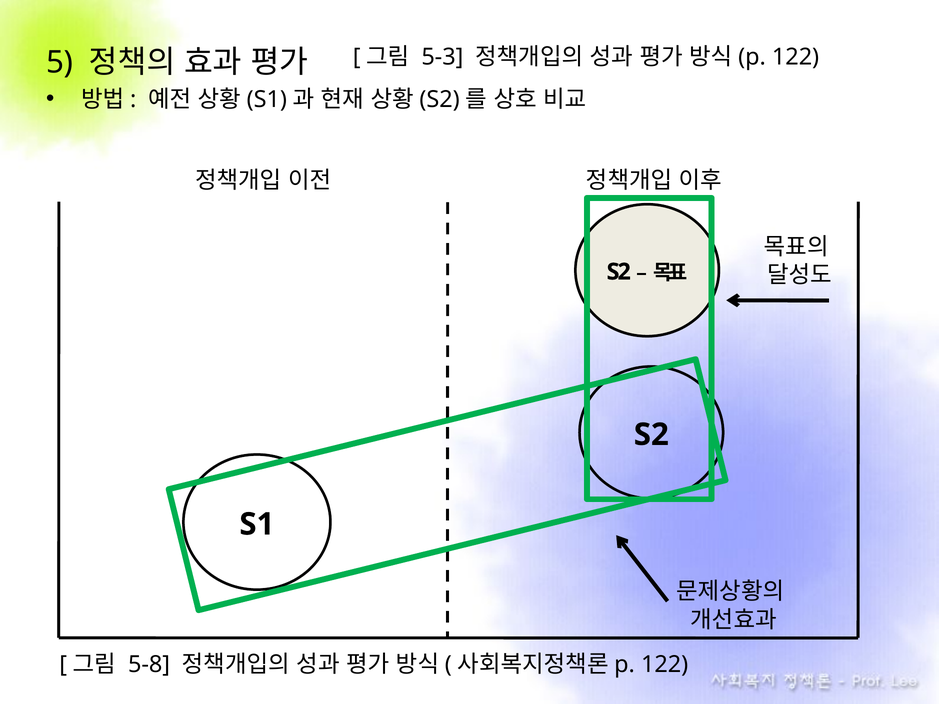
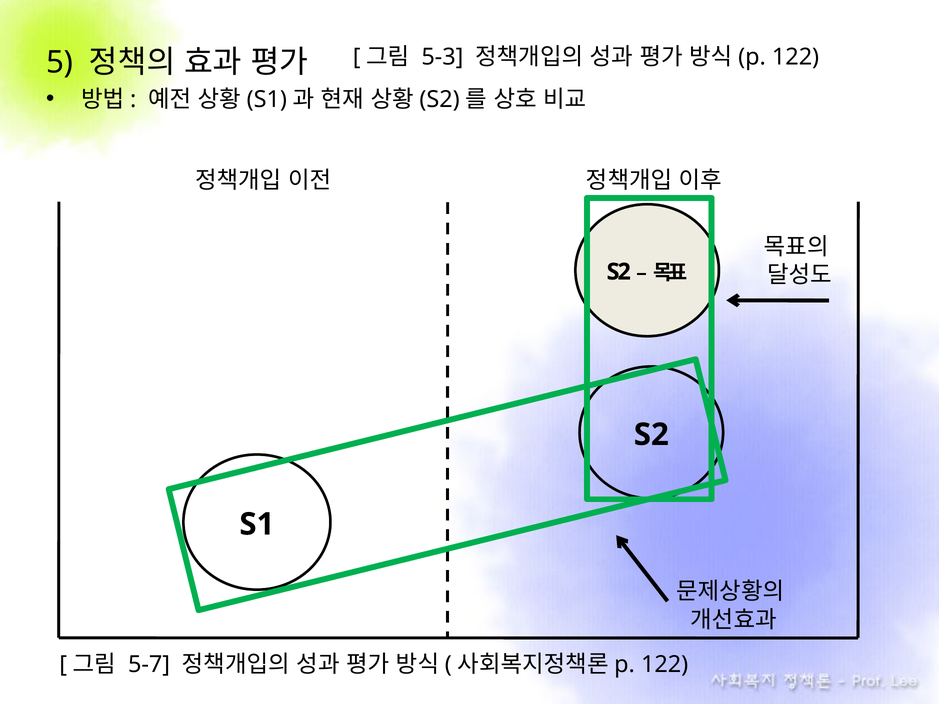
5-8: 5-8 -> 5-7 (149, 665)
